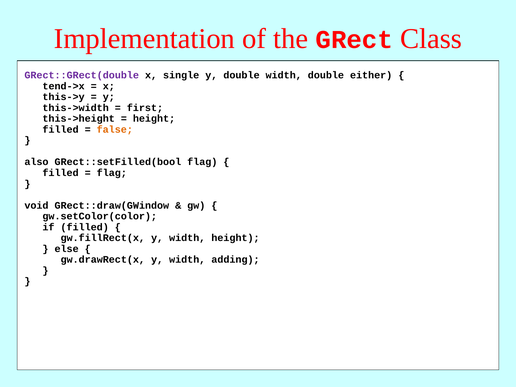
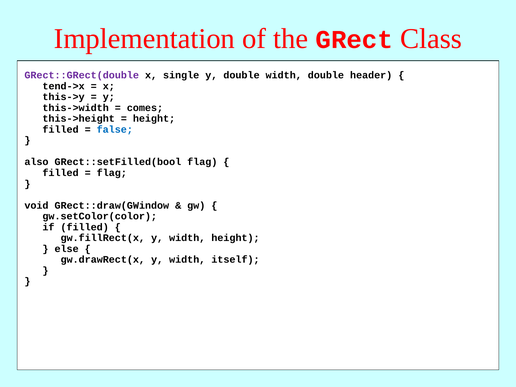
either: either -> header (371, 75)
first: first -> comes (145, 108)
false colour: orange -> blue (115, 129)
adding: adding -> itself (235, 260)
